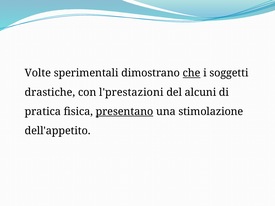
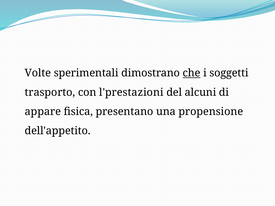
drastiche: drastiche -> trasporto (50, 92)
pratica: pratica -> appare (43, 112)
presentano underline: present -> none (125, 112)
stimolazione: stimolazione -> propensione (211, 112)
